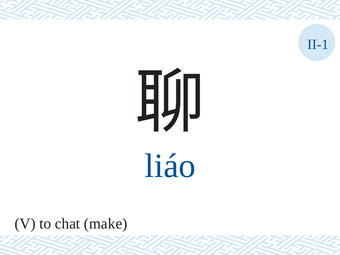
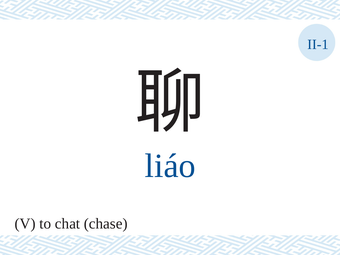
make: make -> chase (106, 224)
